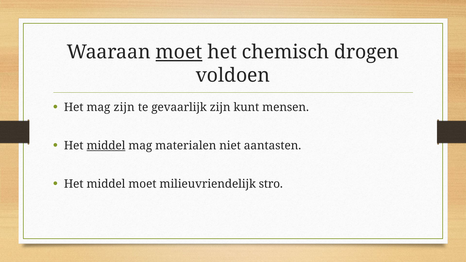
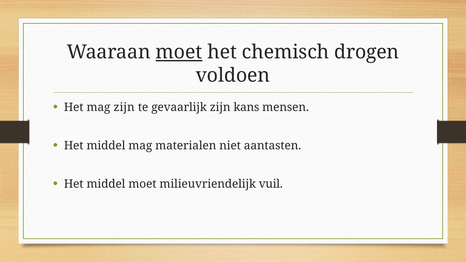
kunt: kunt -> kans (246, 107)
middel underline: present -> none (106, 146)
stro: stro -> vuil (271, 184)
